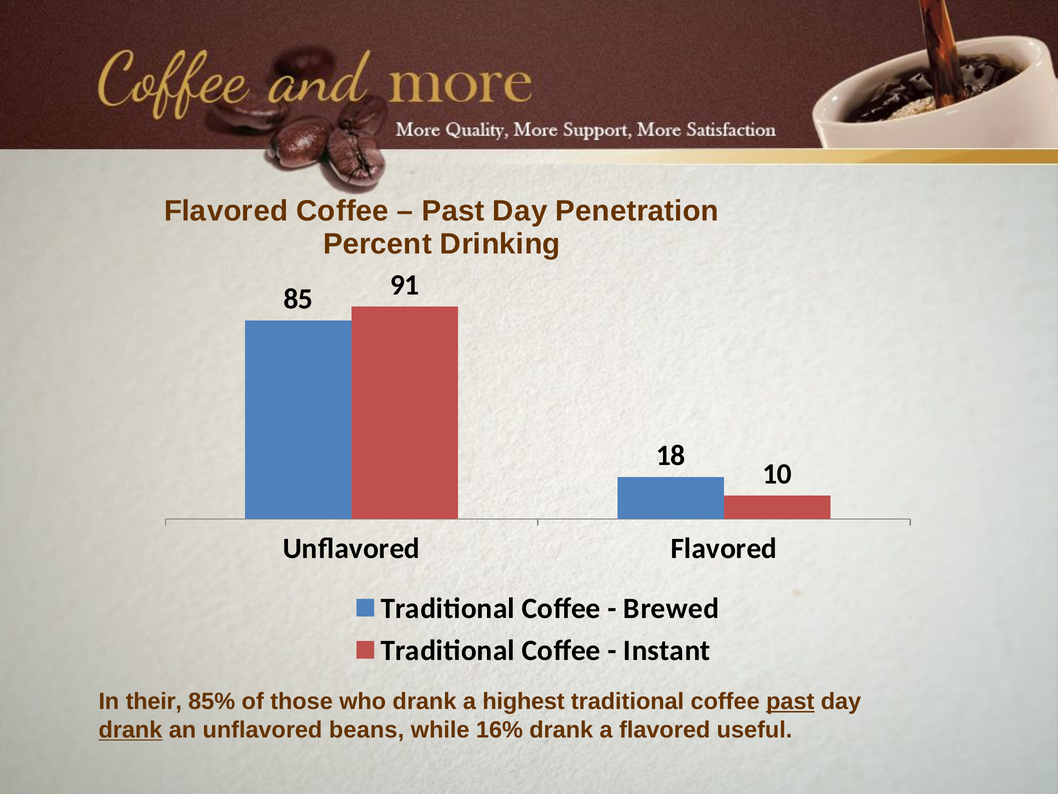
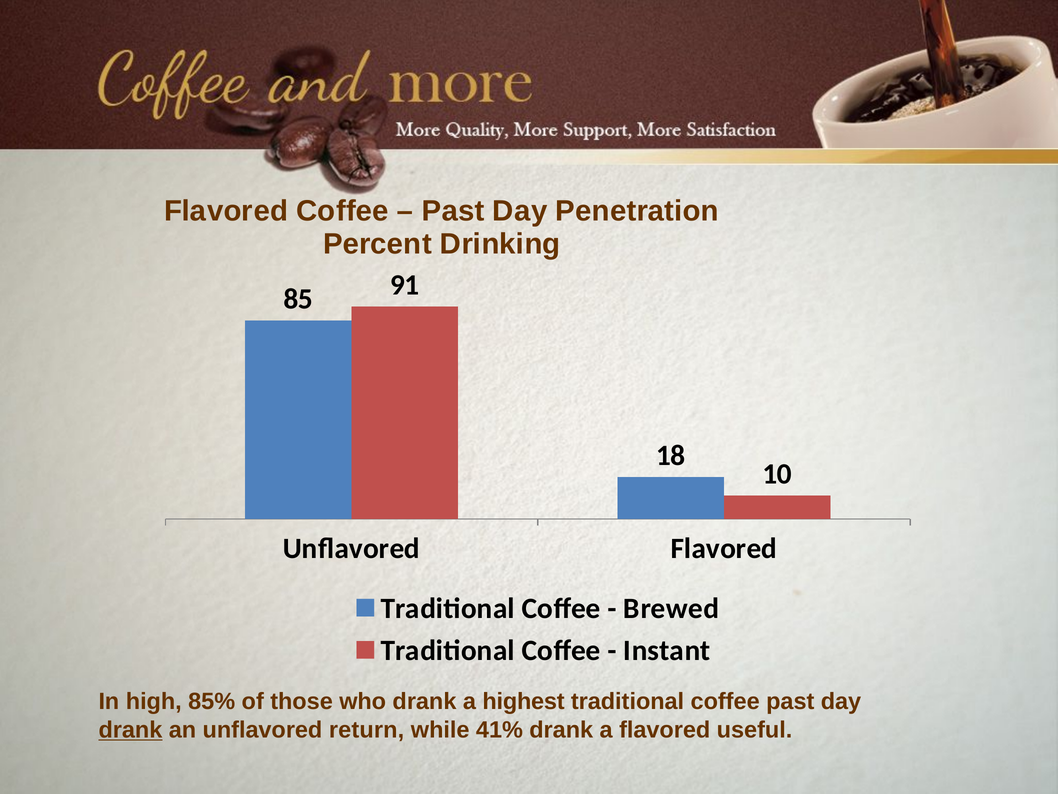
their: their -> high (154, 701)
past underline: present -> none (790, 701)
beans: beans -> return (367, 729)
16%: 16% -> 41% (499, 729)
